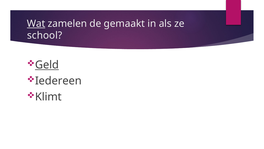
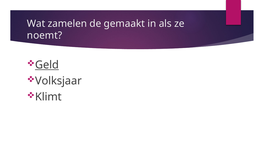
Wat underline: present -> none (36, 23)
school: school -> noemt (45, 35)
Iedereen: Iedereen -> Volksjaar (58, 81)
